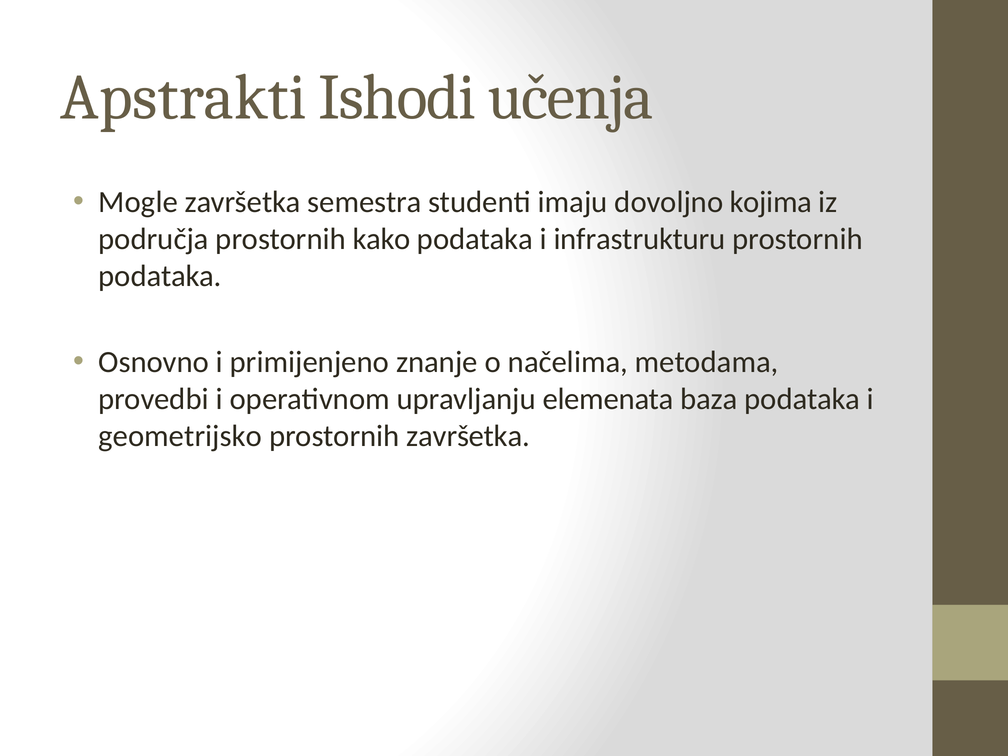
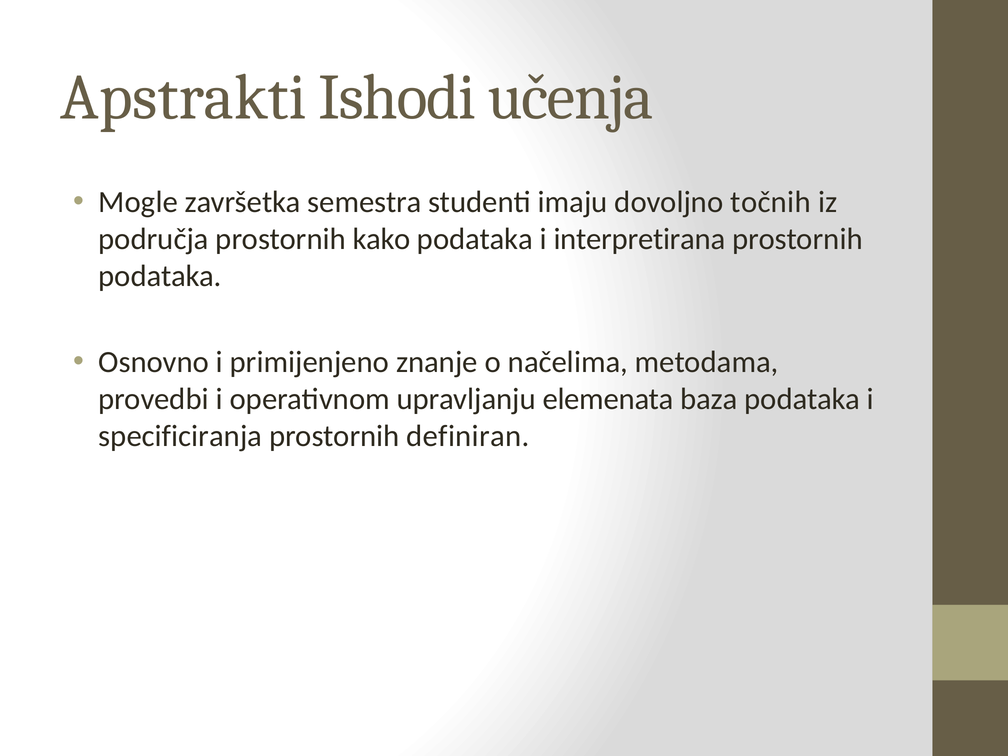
kojima: kojima -> točnih (771, 202)
infrastrukturu: infrastrukturu -> interpretirana (640, 239)
geometrijsko: geometrijsko -> specificiranja (180, 436)
prostornih završetka: završetka -> definiran (468, 436)
